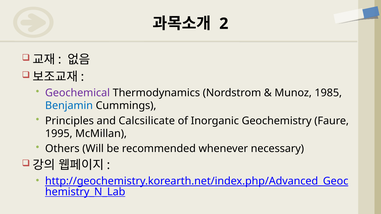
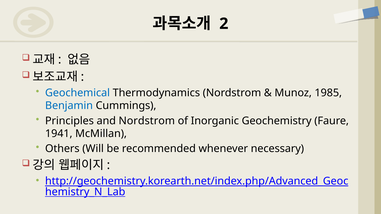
Geochemical colour: purple -> blue (78, 93)
and Calcsilicate: Calcsilicate -> Nordstrom (147, 121)
1995: 1995 -> 1941 (59, 134)
